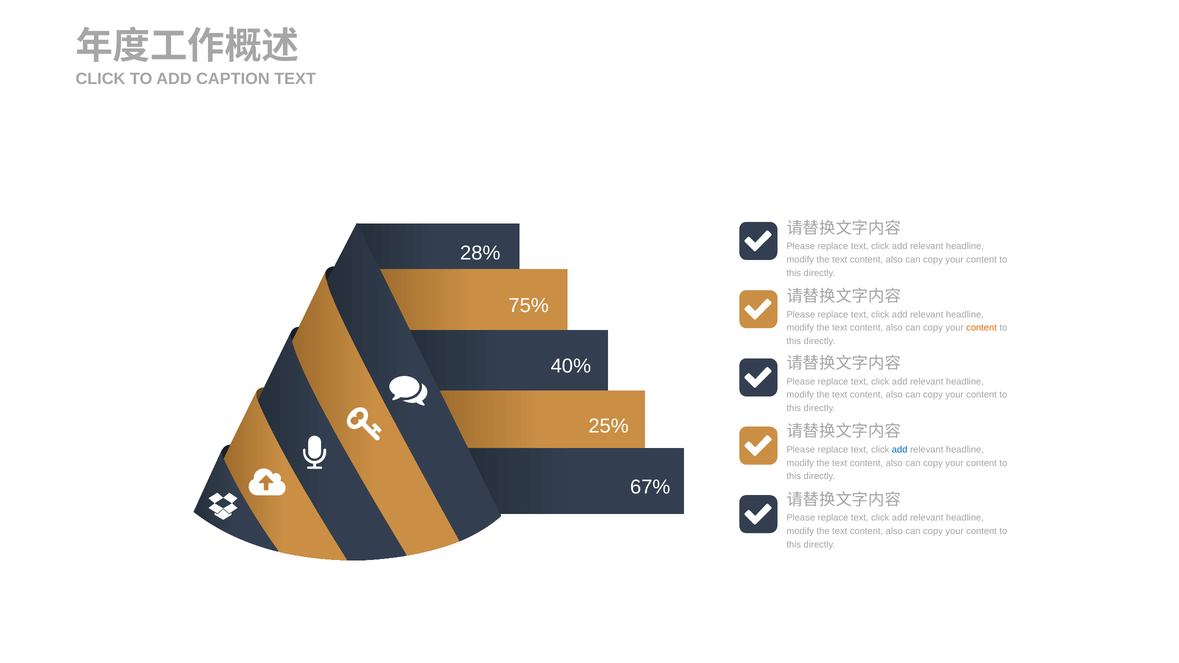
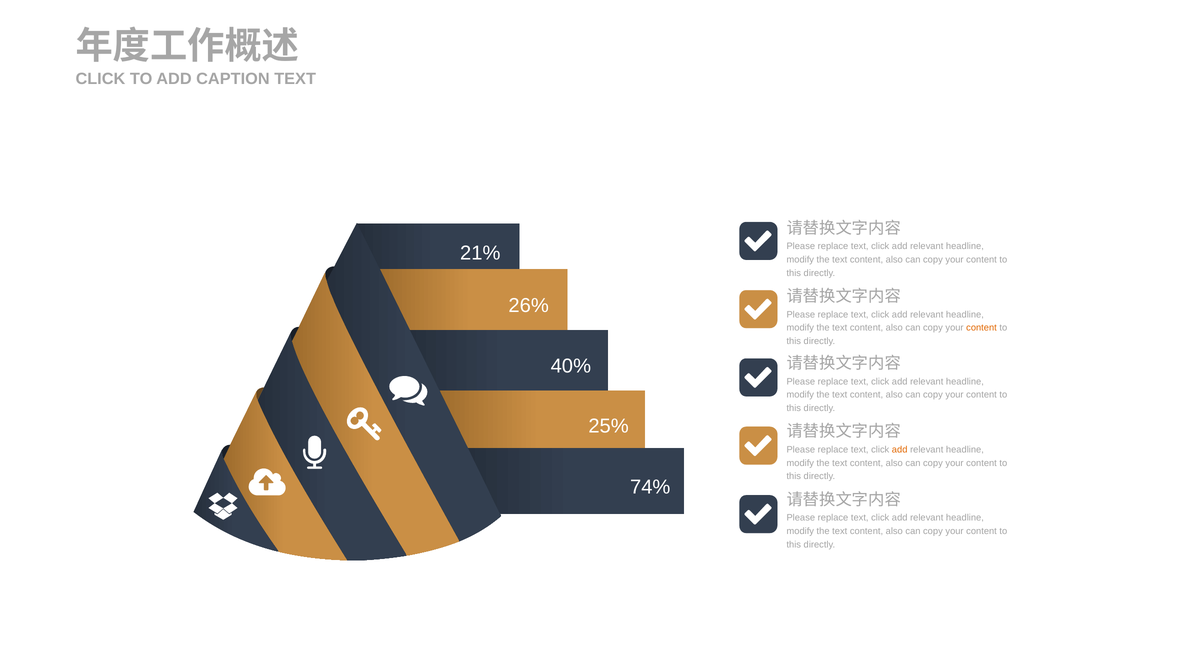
28%: 28% -> 21% (480, 253)
75%: 75% -> 26% (529, 306)
add colour: blue -> orange (900, 450)
67%: 67% -> 74% (650, 487)
